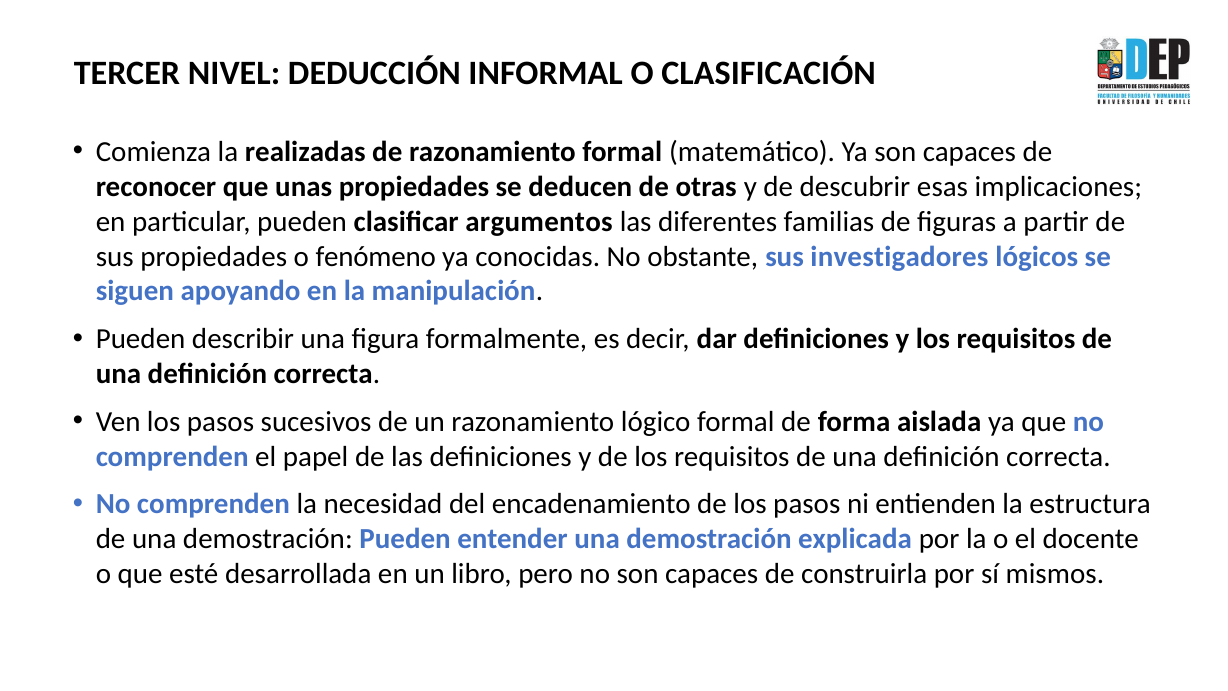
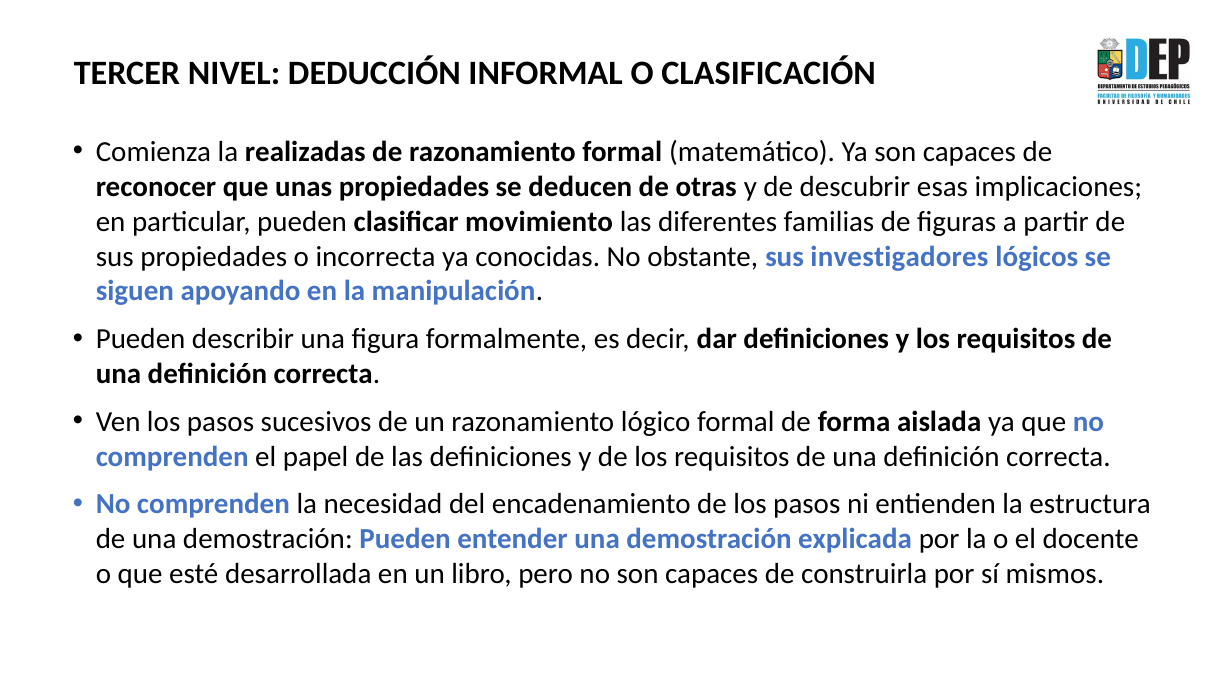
argumentos: argumentos -> movimiento (539, 222)
fenómeno: fenómeno -> incorrecta (376, 256)
